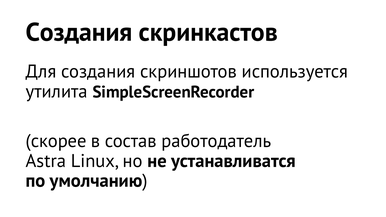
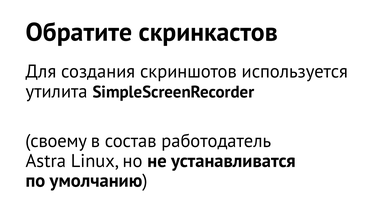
Создания: Создания -> Обратите (79, 32)
скорее: скорее -> своему (56, 141)
